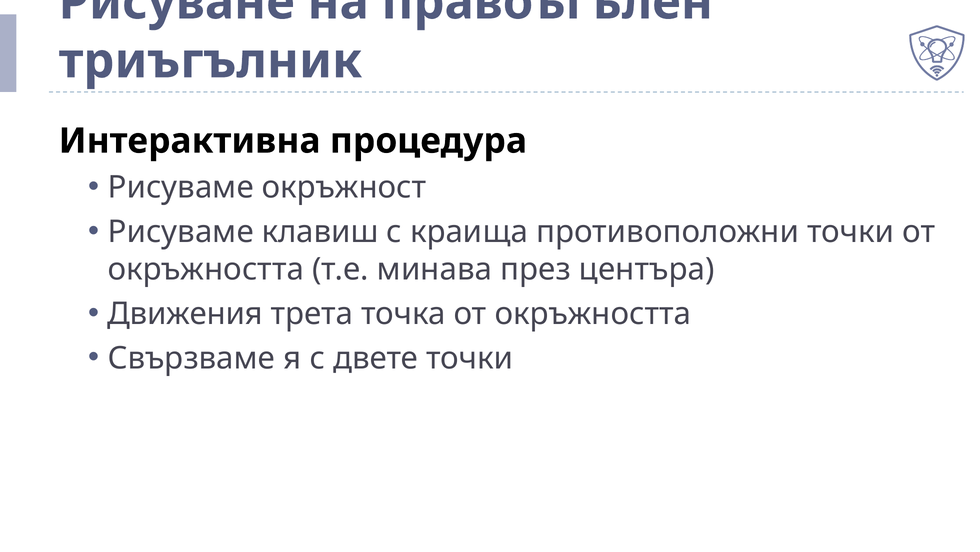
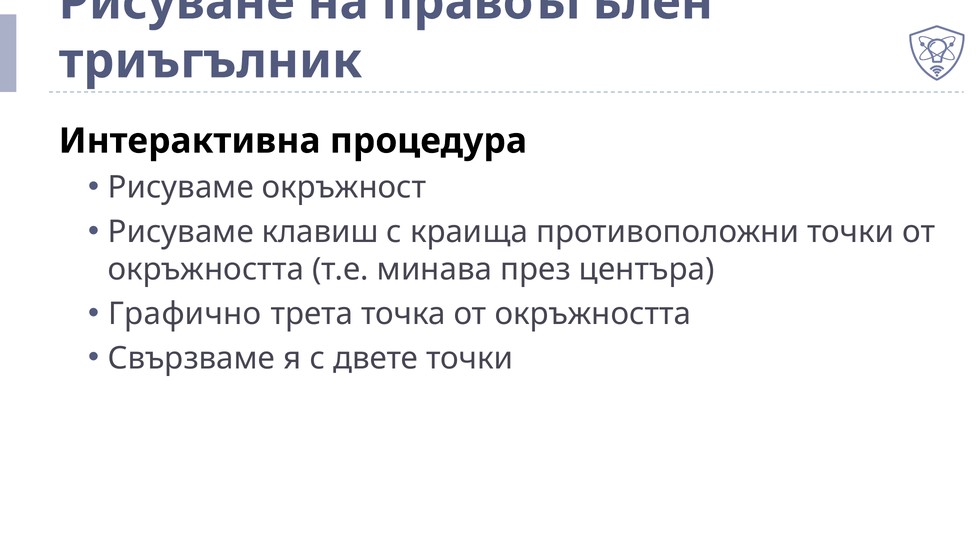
Движения: Движения -> Графично (185, 313)
